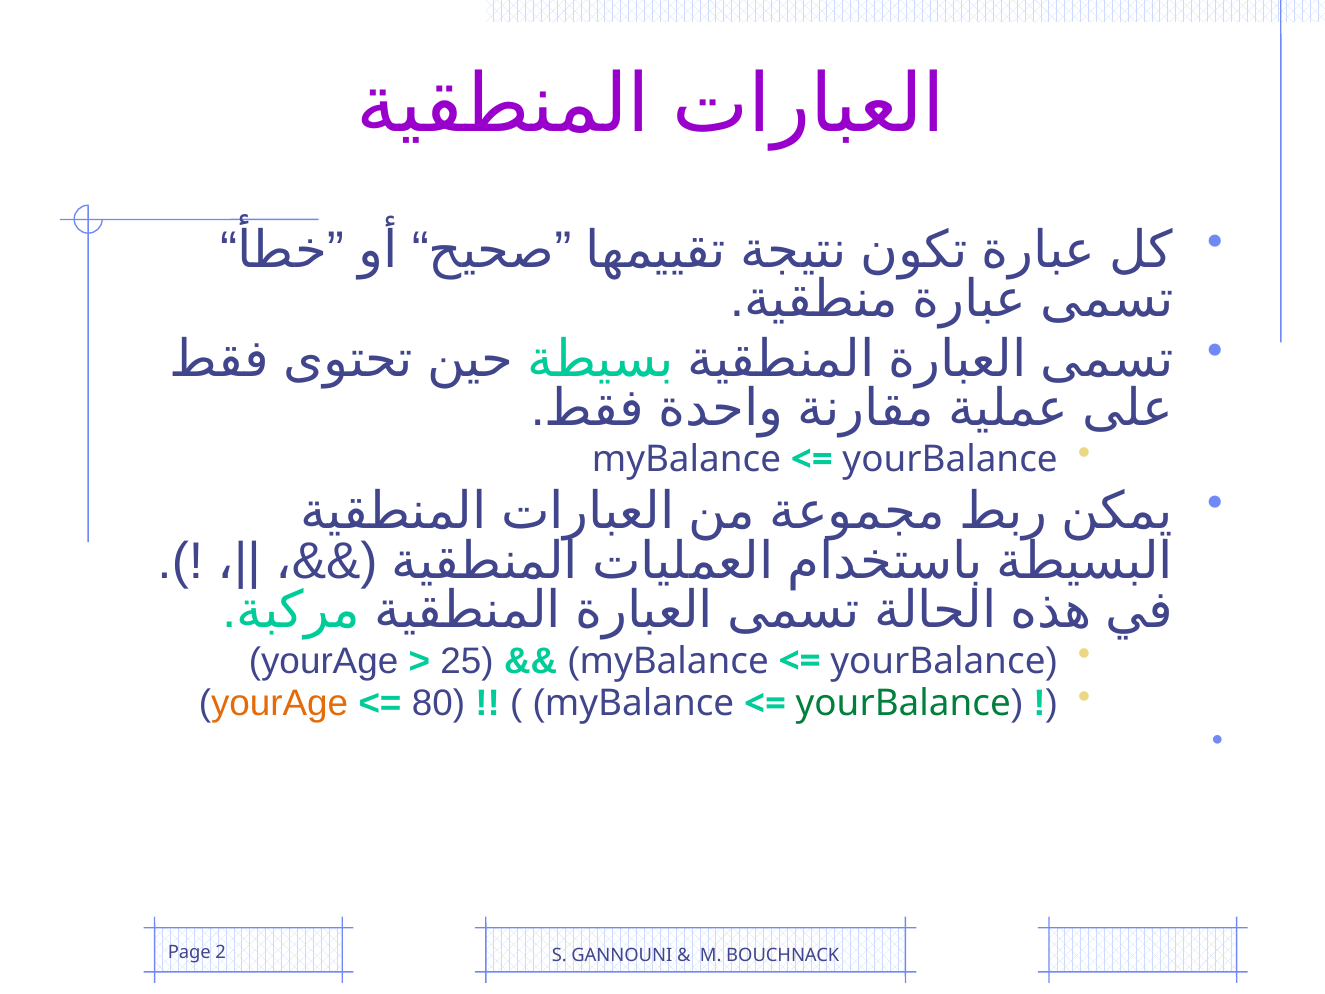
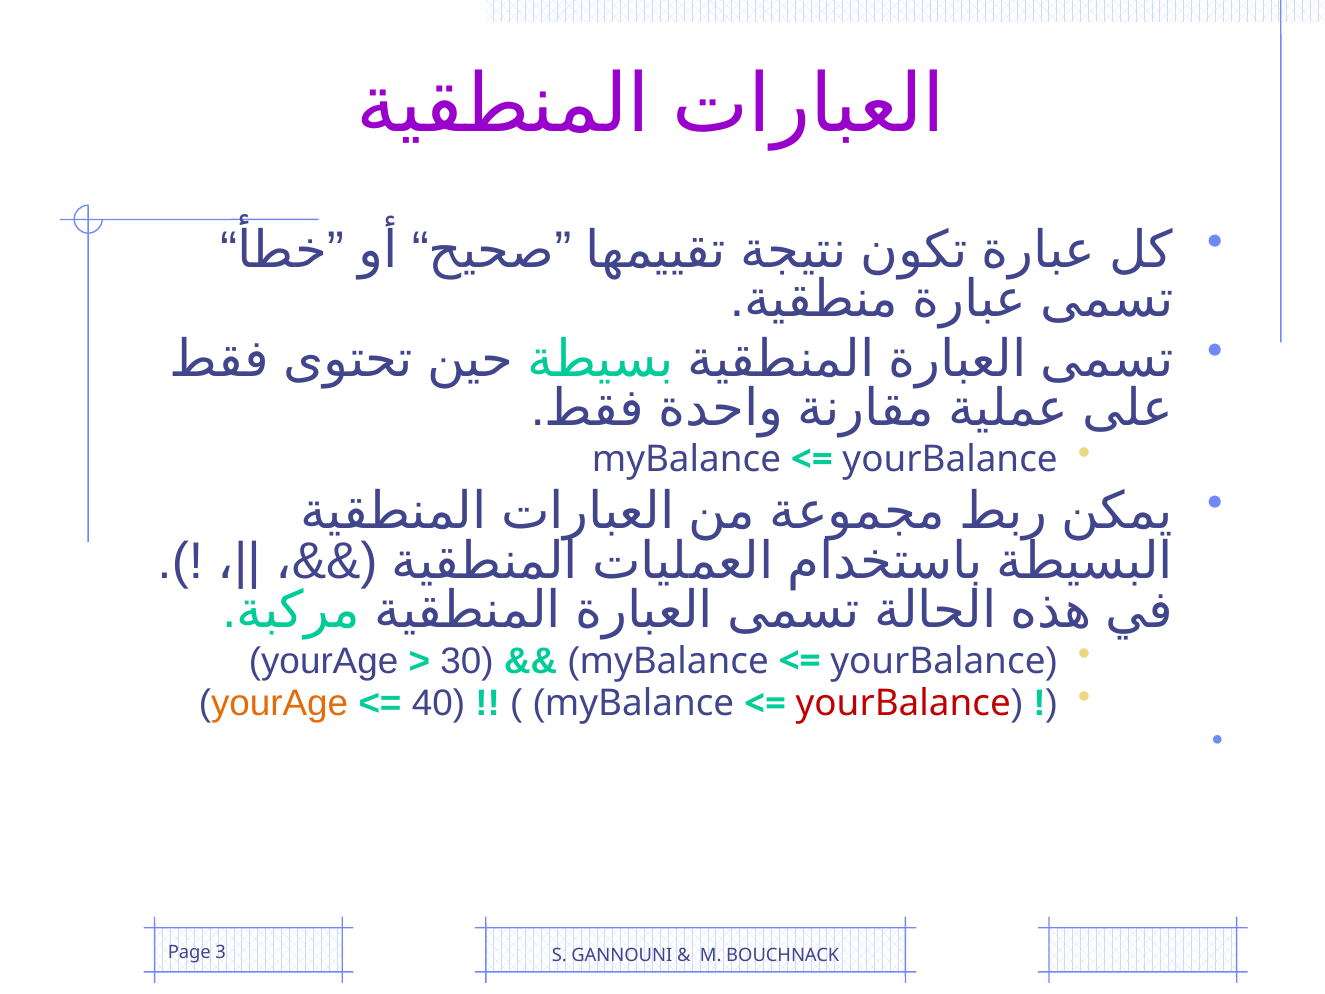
25: 25 -> 30 (461, 661)
80: 80 -> 40 (432, 704)
yourBalance colour: green -> red (903, 704)
2: 2 -> 3 (221, 952)
